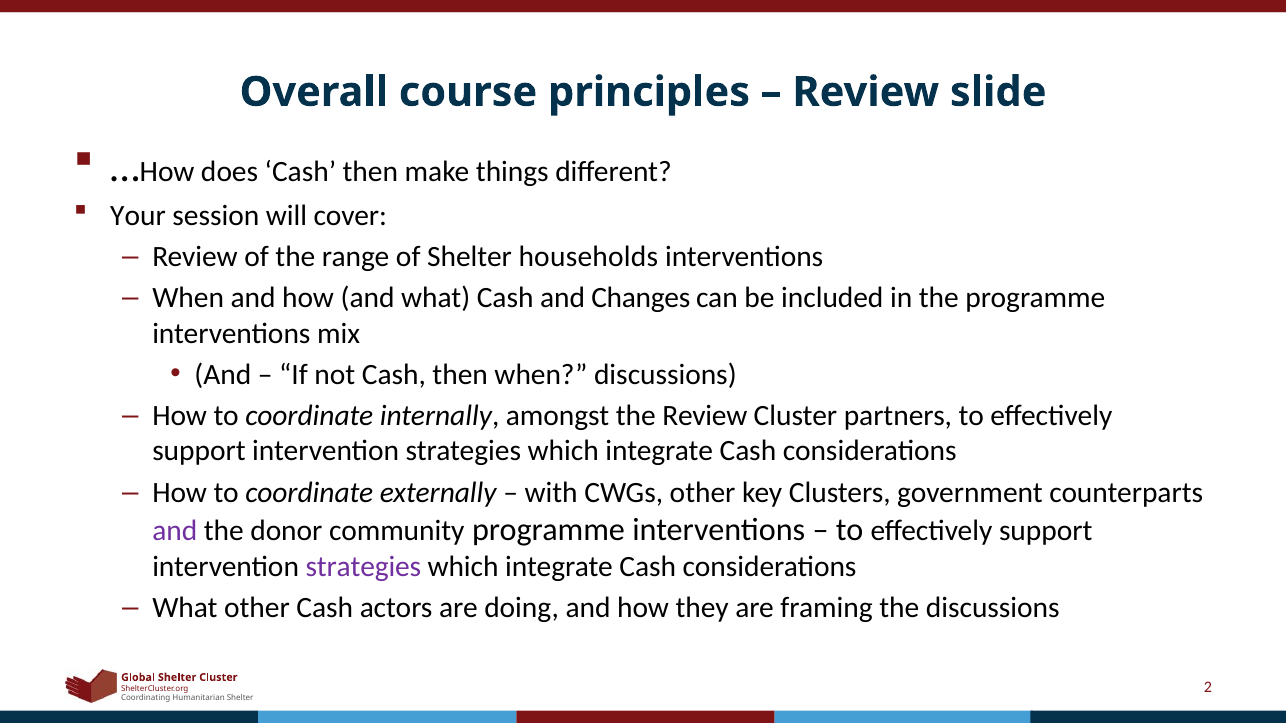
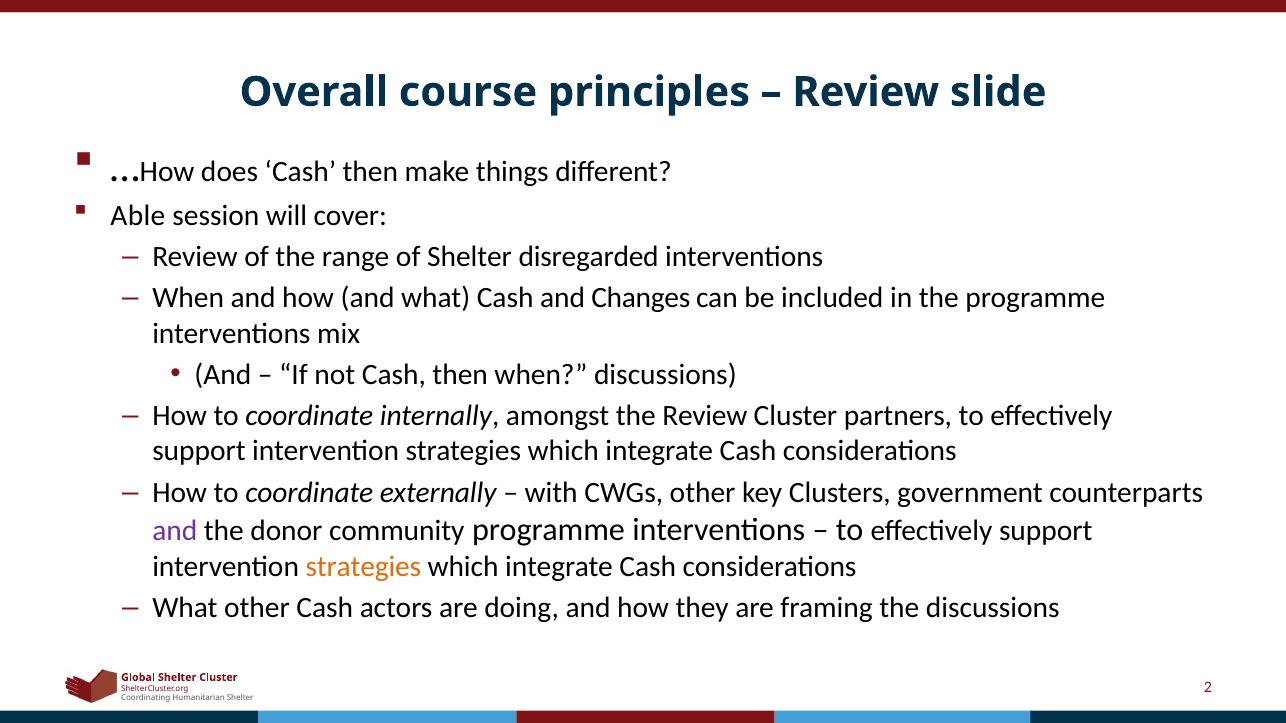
Your: Your -> Able (138, 216)
households: households -> disregarded (589, 257)
strategies colour: purple -> orange (363, 567)
